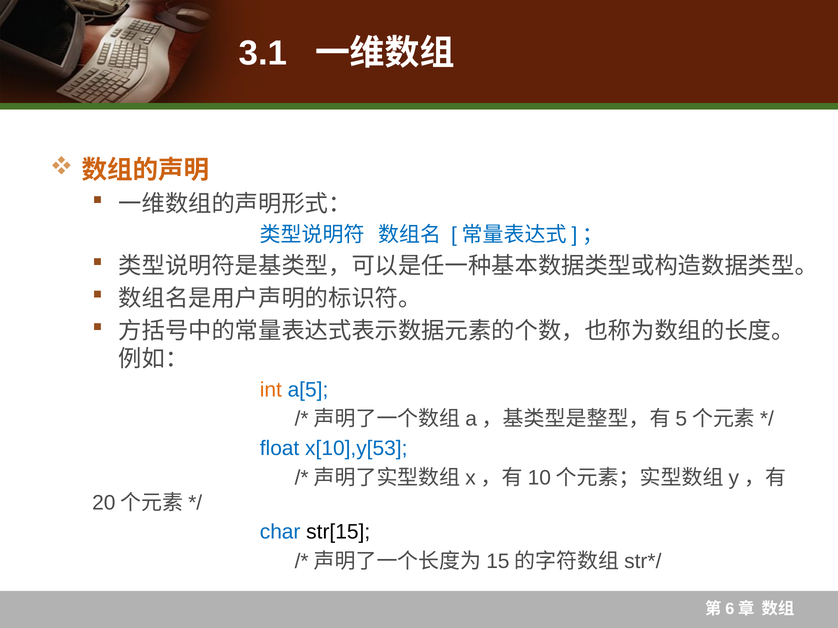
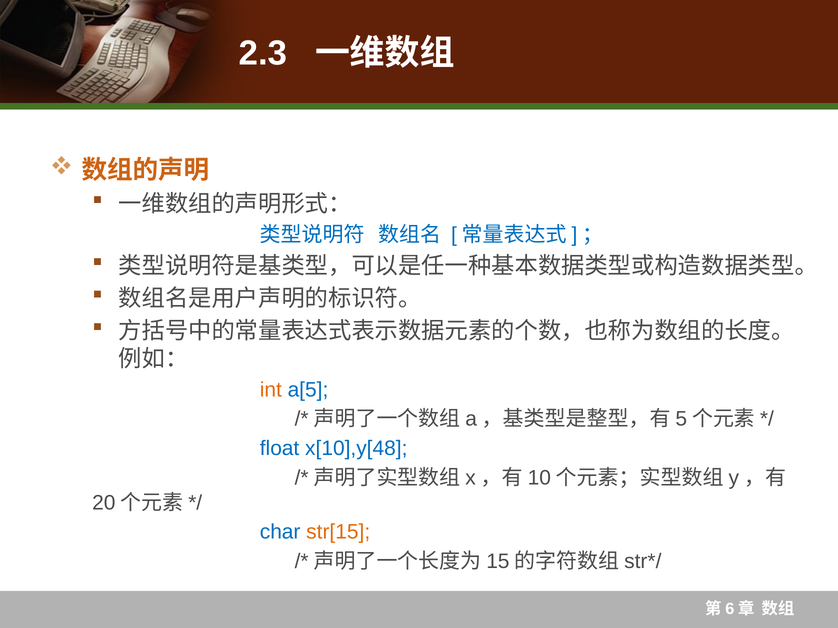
3.1: 3.1 -> 2.3 (263, 53)
x[10],y[53: x[10],y[53 -> x[10],y[48 (356, 449)
str[15 colour: black -> orange (338, 533)
